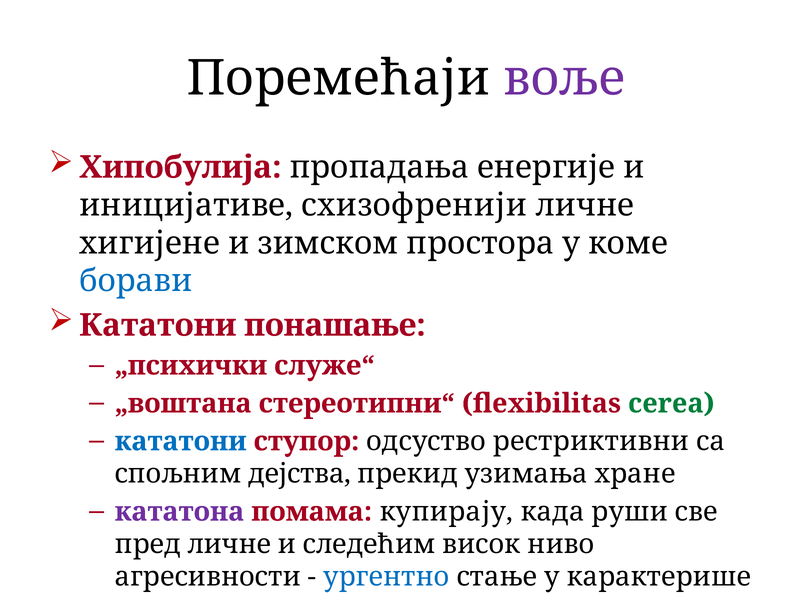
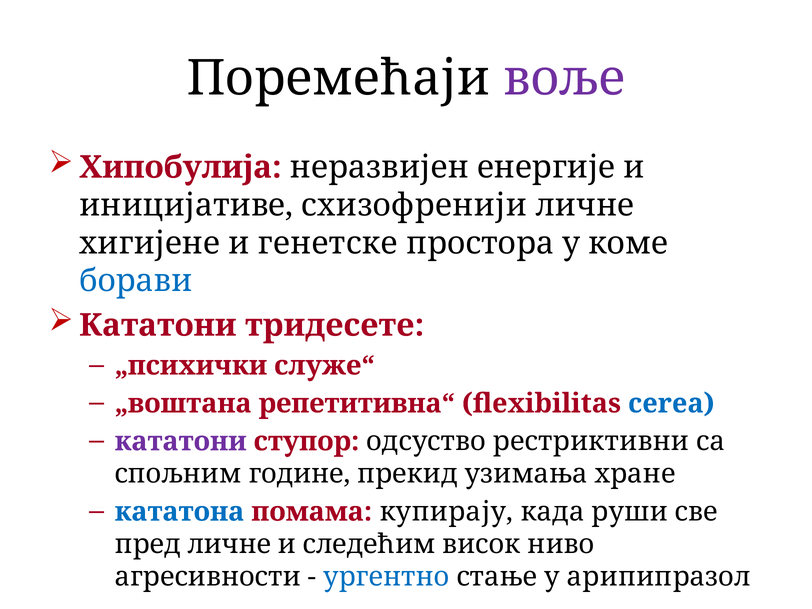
пропадања: пропадања -> неразвијен (379, 167)
зимском: зимском -> генетске (328, 243)
понашање: понашање -> тридесете (335, 325)
стереотипни“: стереотипни“ -> репетитивна“ (357, 403)
cerea colour: green -> blue (671, 403)
кататони colour: blue -> purple (181, 441)
дејства: дејства -> године (300, 474)
кататона colour: purple -> blue (180, 512)
карактерише: карактерише -> арипипразол (659, 577)
